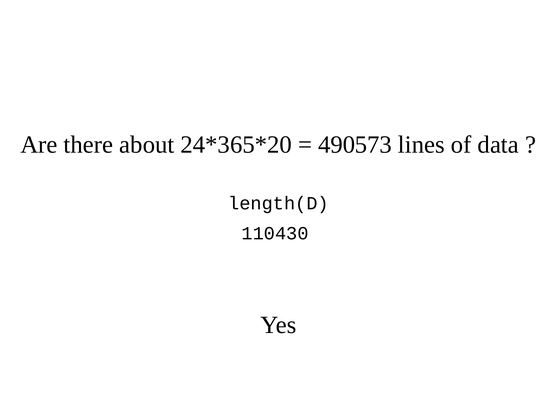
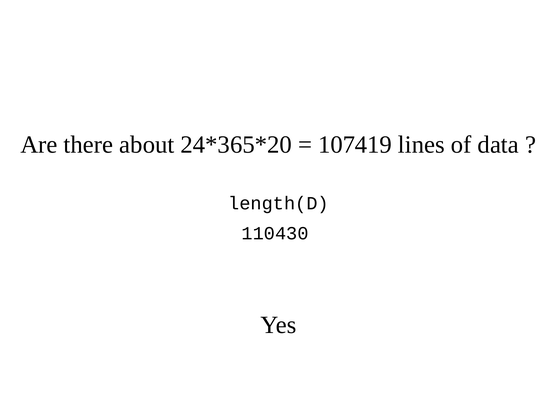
490573: 490573 -> 107419 (355, 145)
